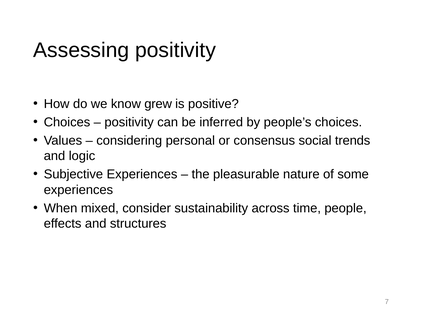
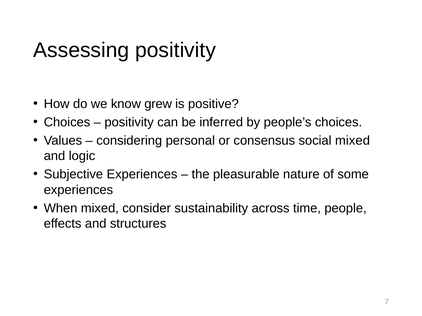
social trends: trends -> mixed (352, 141)
